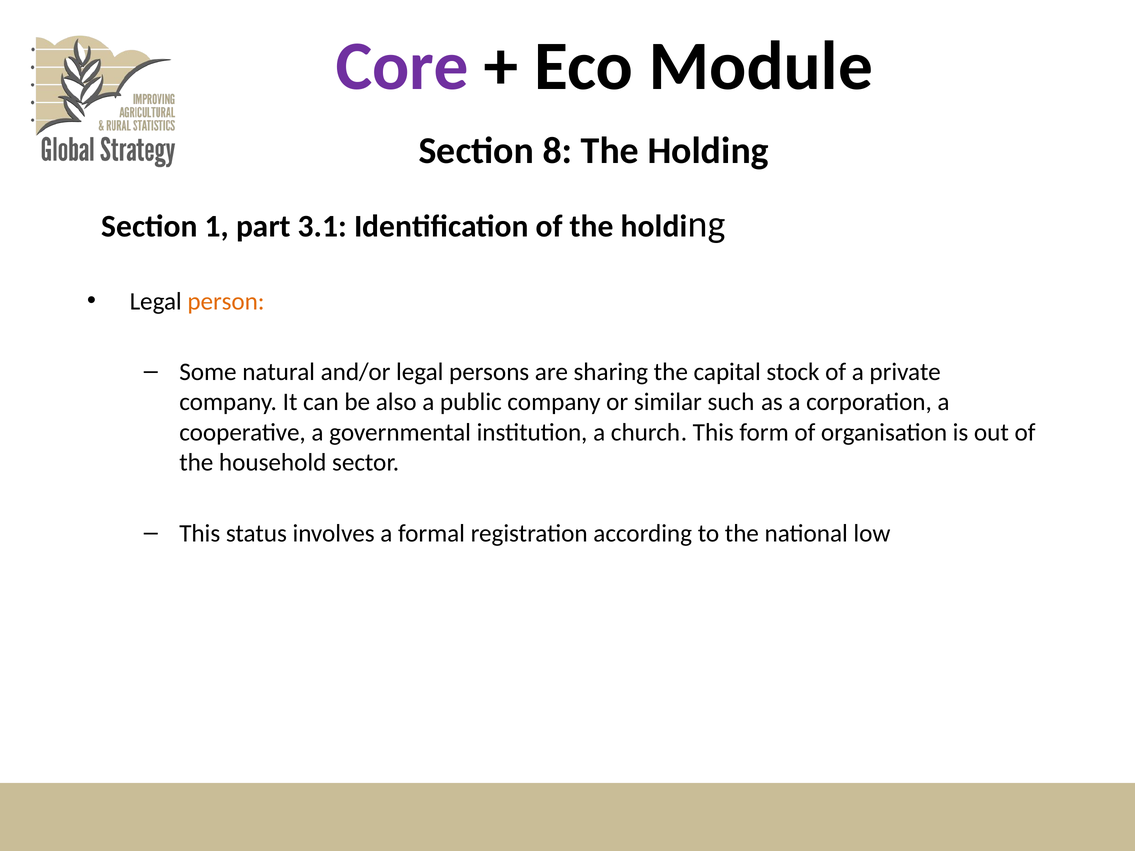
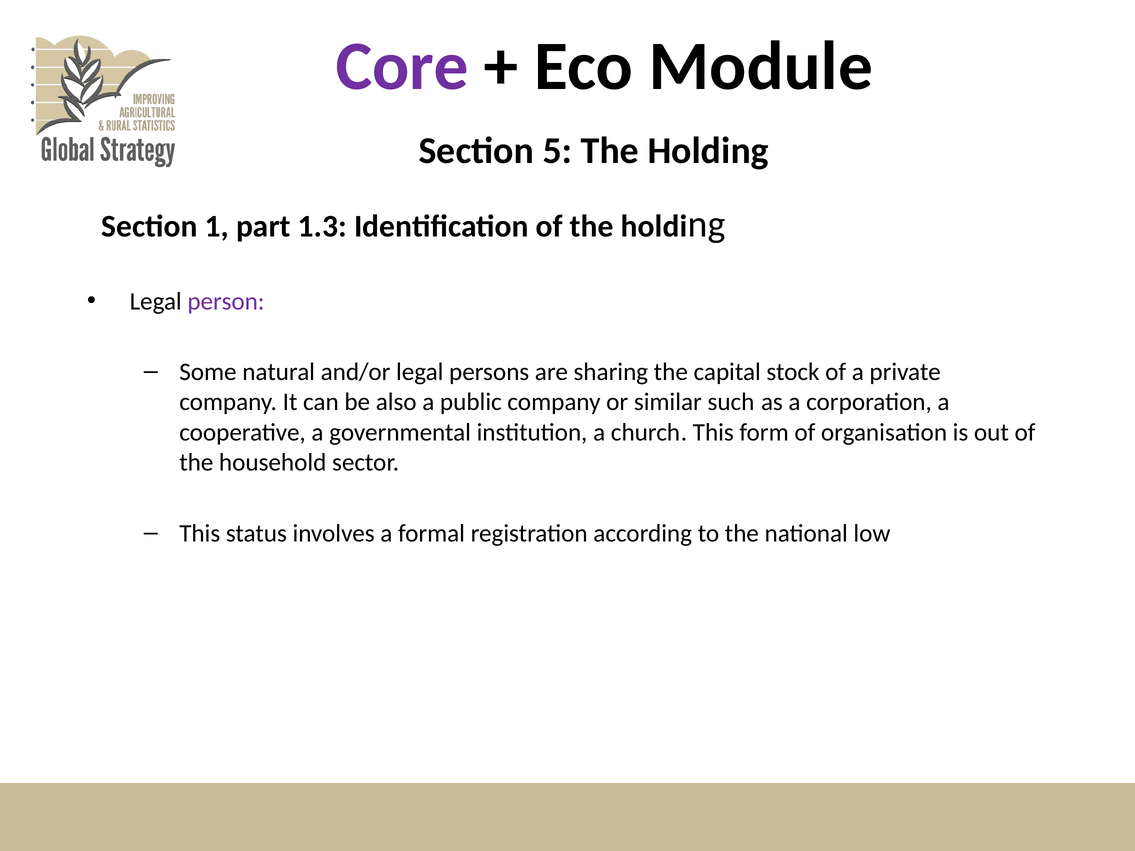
8: 8 -> 5 (557, 151)
3.1: 3.1 -> 1.3 (322, 226)
person colour: orange -> purple (226, 301)
